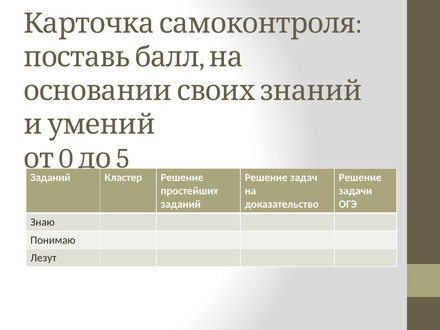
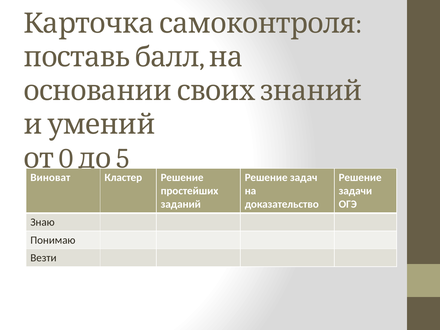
Заданий: Заданий -> Виноват (50, 178)
Лезут: Лезут -> Везти (43, 258)
